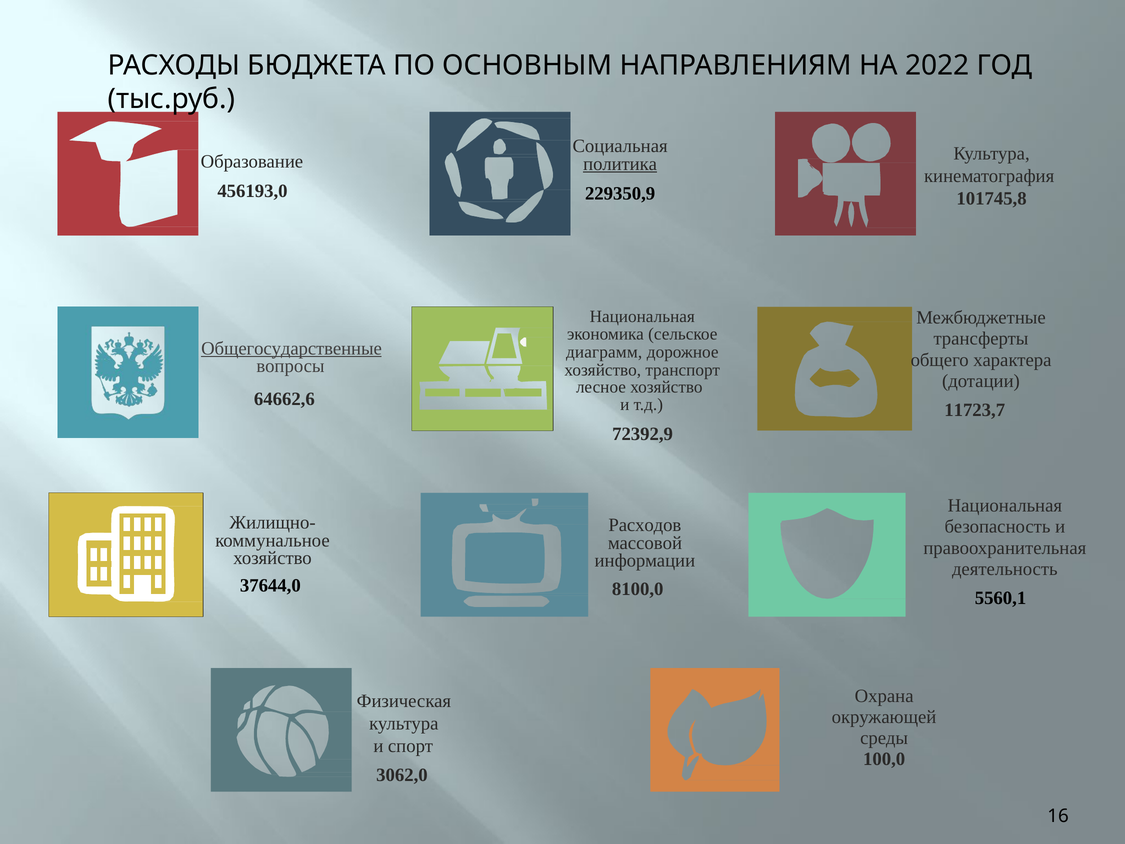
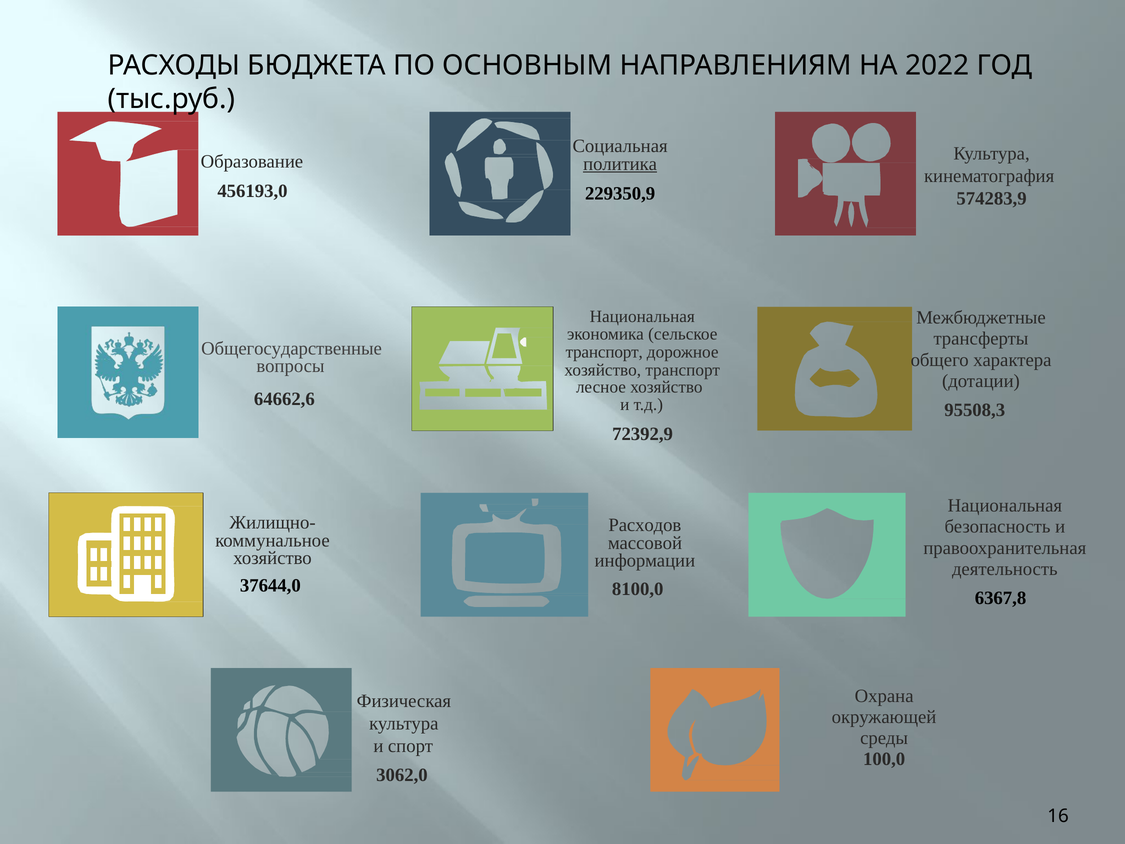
101745,8: 101745,8 -> 574283,9 (992, 199)
Общегосударственные underline: present -> none (291, 348)
диаграмм: диаграмм -> транспорт (604, 352)
11723,7: 11723,7 -> 95508,3 (975, 410)
5560,1: 5560,1 -> 6367,8 (1001, 598)
